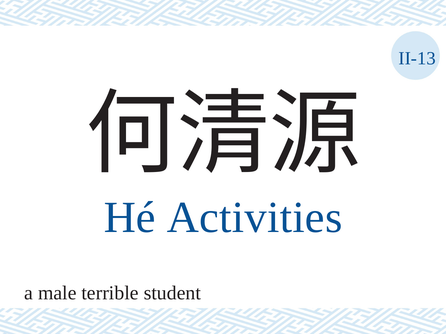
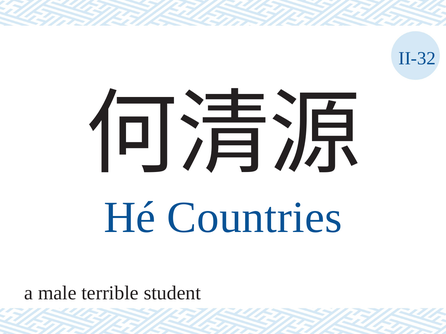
II-13: II-13 -> II-32 (417, 58)
Activities: Activities -> Countries (255, 218)
